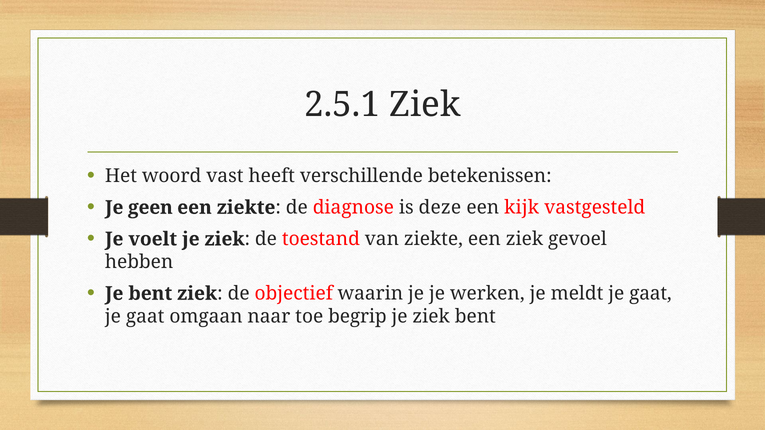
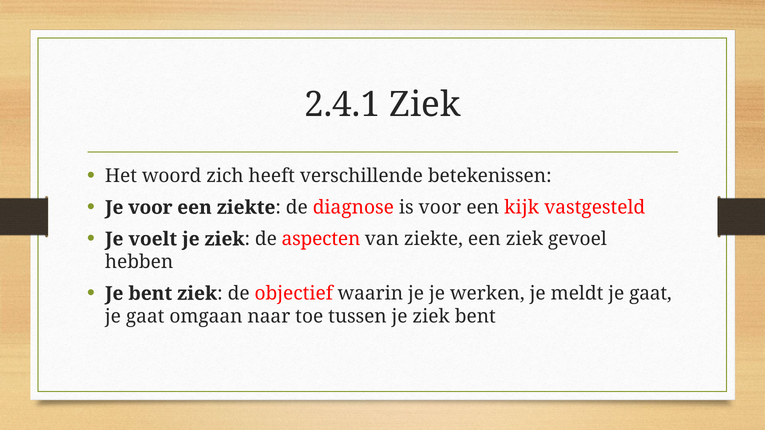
2.5.1: 2.5.1 -> 2.4.1 (342, 105)
vast: vast -> zich (225, 176)
Je geen: geen -> voor (150, 208)
is deze: deze -> voor (440, 208)
toestand: toestand -> aspecten (321, 239)
begrip: begrip -> tussen (357, 317)
